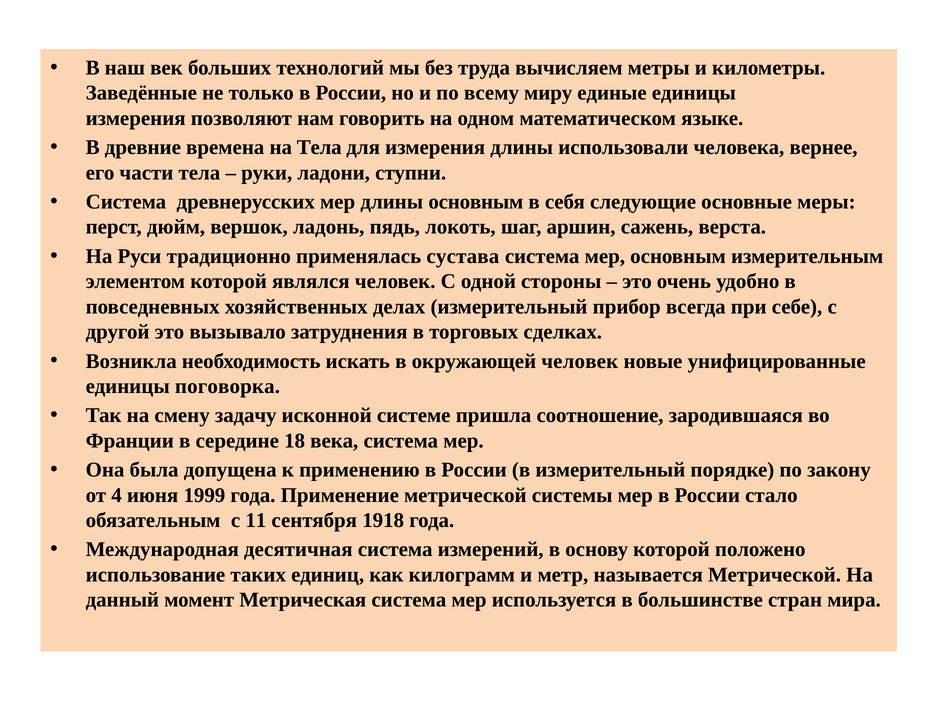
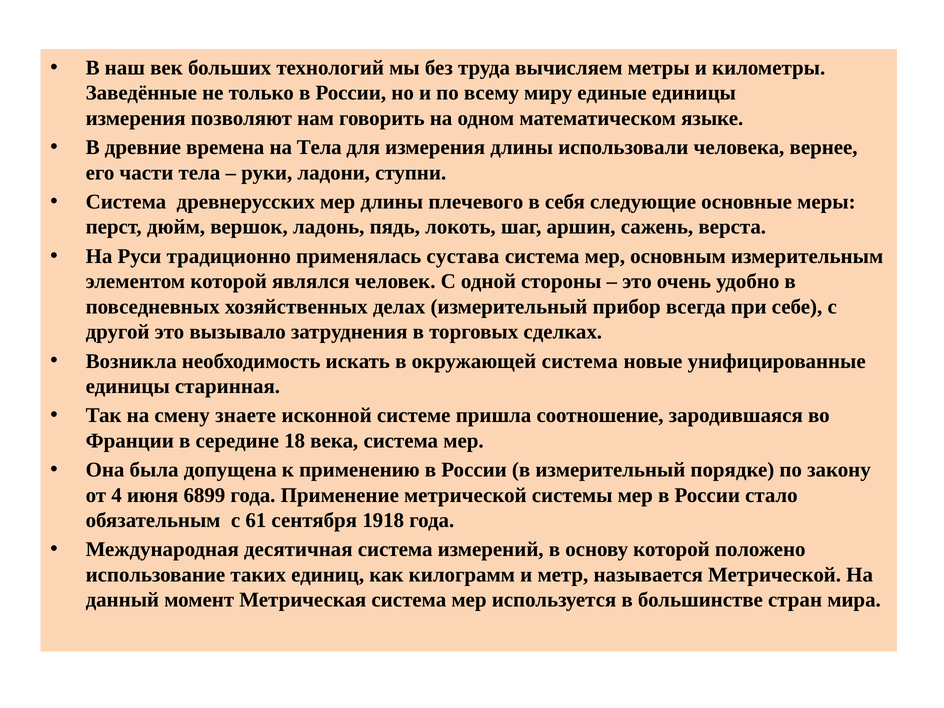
длины основным: основным -> плечевого (476, 202)
окружающей человек: человек -> система (580, 361)
поговорка: поговорка -> старинная (228, 386)
задачу: задачу -> знаете (246, 416)
1999: 1999 -> 6899 (204, 495)
11: 11 -> 61 (256, 520)
